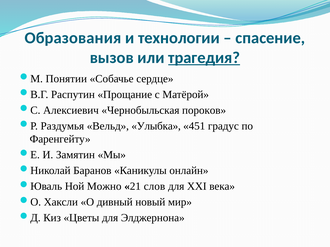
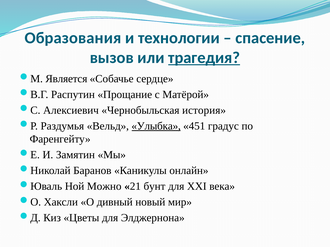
Понятии: Понятии -> Является (66, 79)
пороков: пороков -> история (204, 110)
Улыбка underline: none -> present (156, 126)
слов: слов -> бунт (155, 187)
